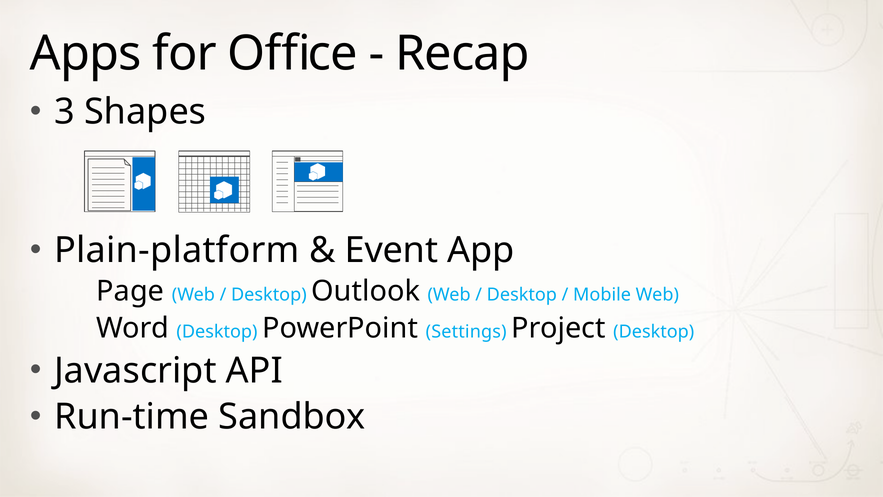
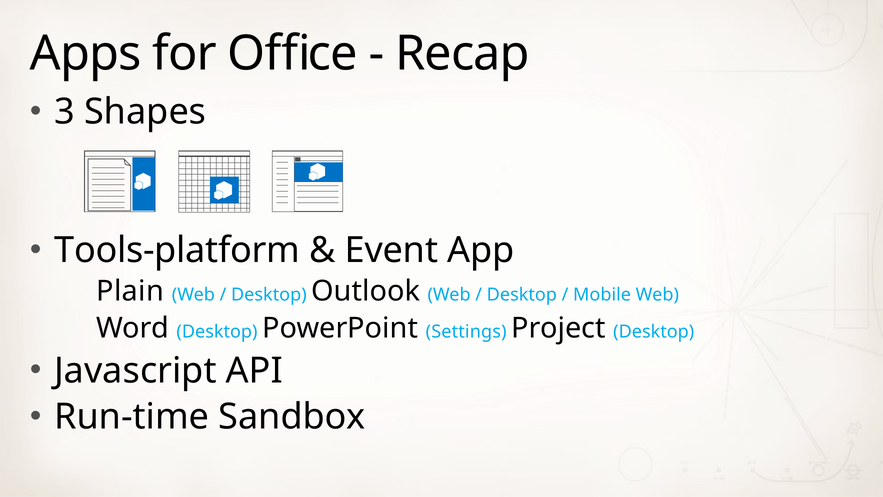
Plain-platform: Plain-platform -> Tools-platform (177, 250)
Page: Page -> Plain (130, 291)
